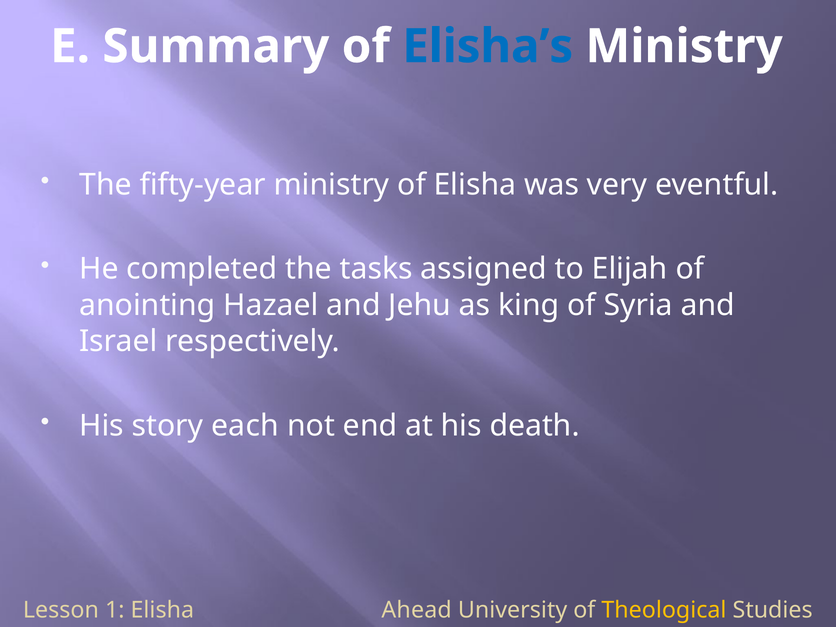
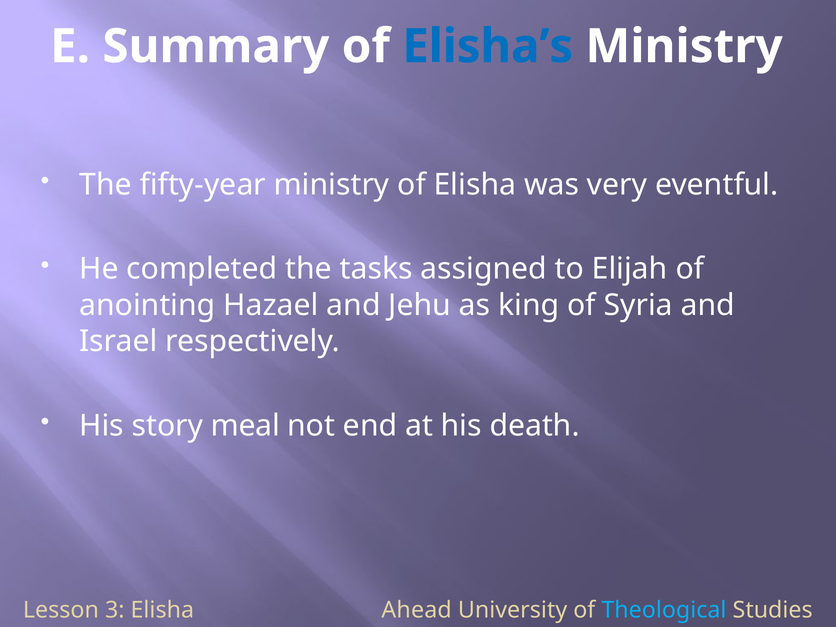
each: each -> meal (245, 426)
1: 1 -> 3 (115, 610)
Theological colour: yellow -> light blue (664, 610)
